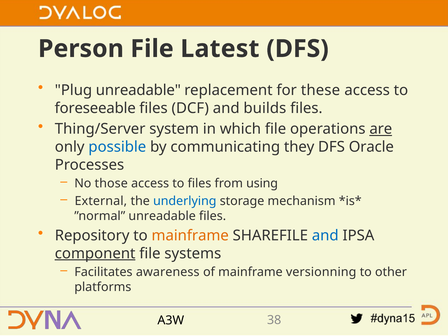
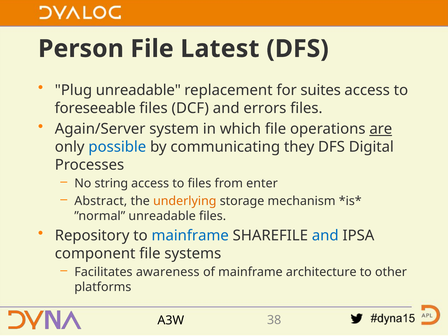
these: these -> suites (321, 90)
builds: builds -> errors (265, 108)
Thing/Server: Thing/Server -> Again/Server (100, 129)
Oracle: Oracle -> Digital (371, 147)
those: those -> string (111, 184)
using: using -> enter (262, 184)
External: External -> Abstract (101, 201)
underlying colour: blue -> orange (185, 201)
mainframe colour: orange -> blue (190, 236)
component underline: present -> none (95, 253)
versionning: versionning -> architecture (321, 272)
